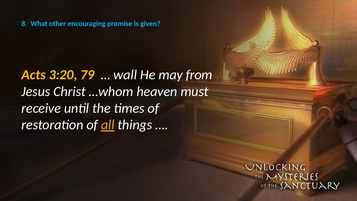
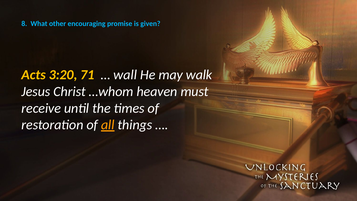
79: 79 -> 71 (88, 75)
from: from -> walk (199, 75)
